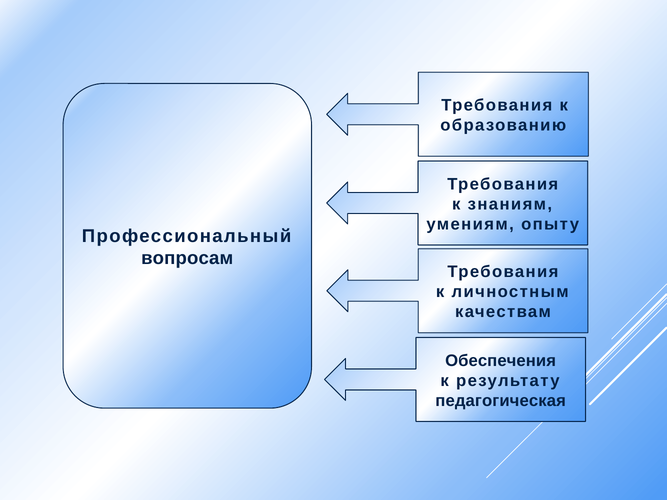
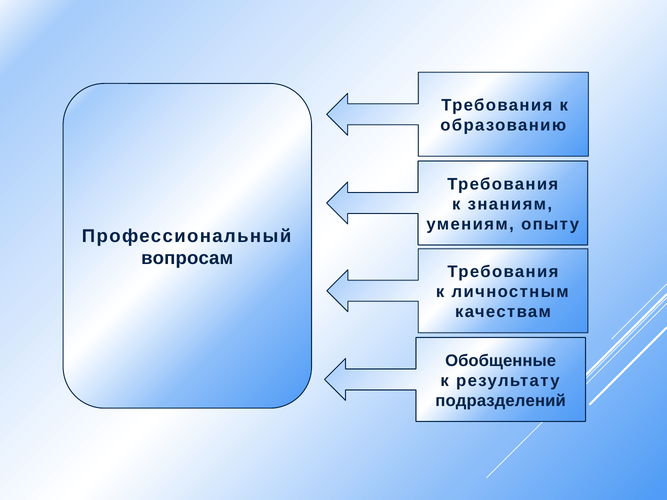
Обеспечения: Обеспечения -> Обобщенные (501, 361)
педагогическая: педагогическая -> подразделений (501, 401)
